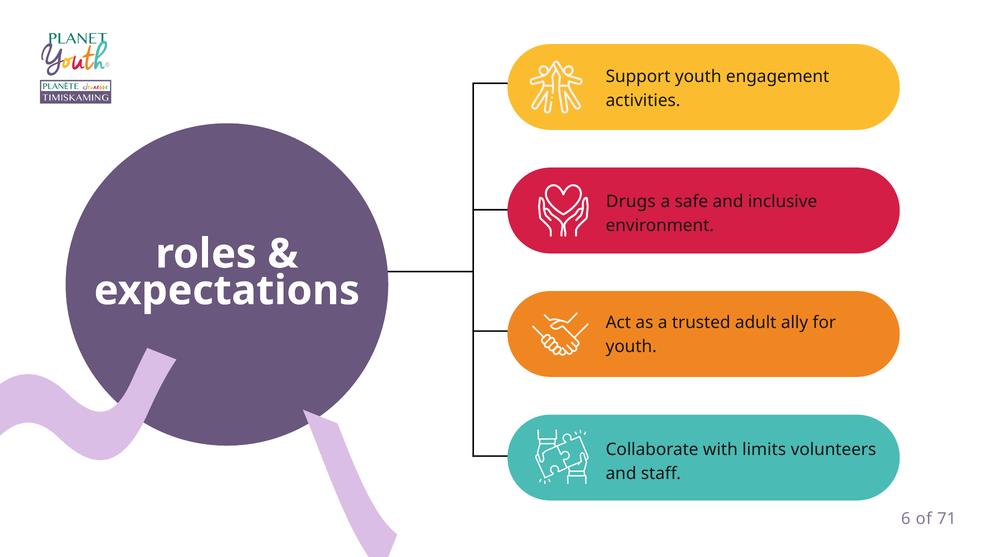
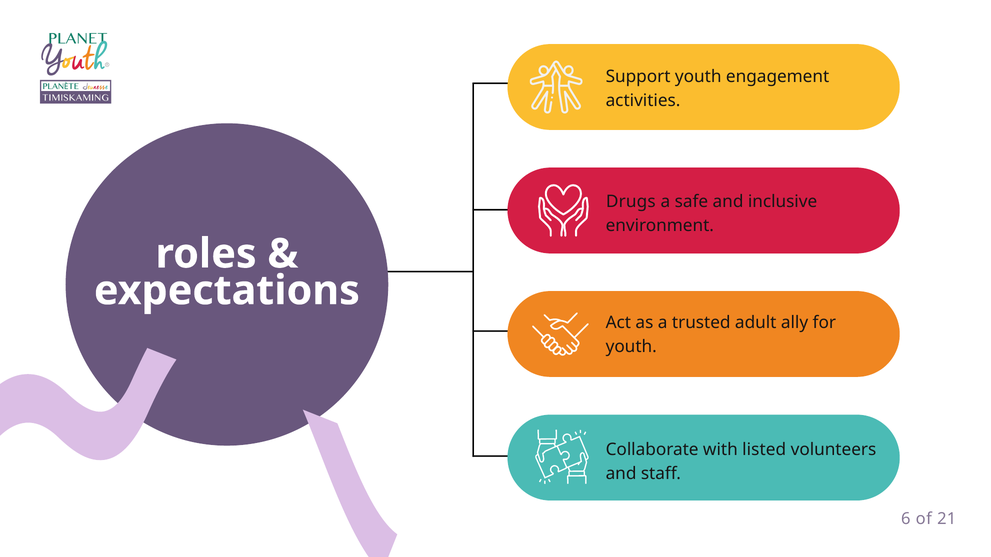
limits: limits -> listed (764, 450)
71: 71 -> 21 (947, 519)
